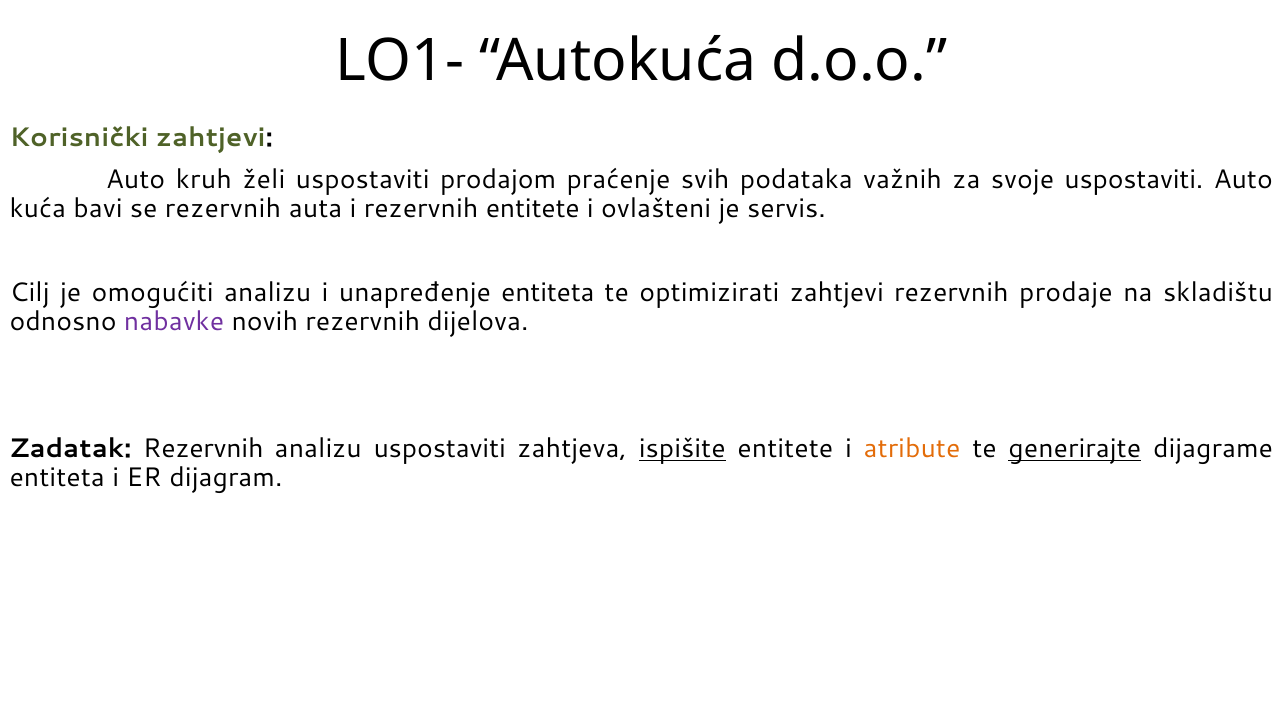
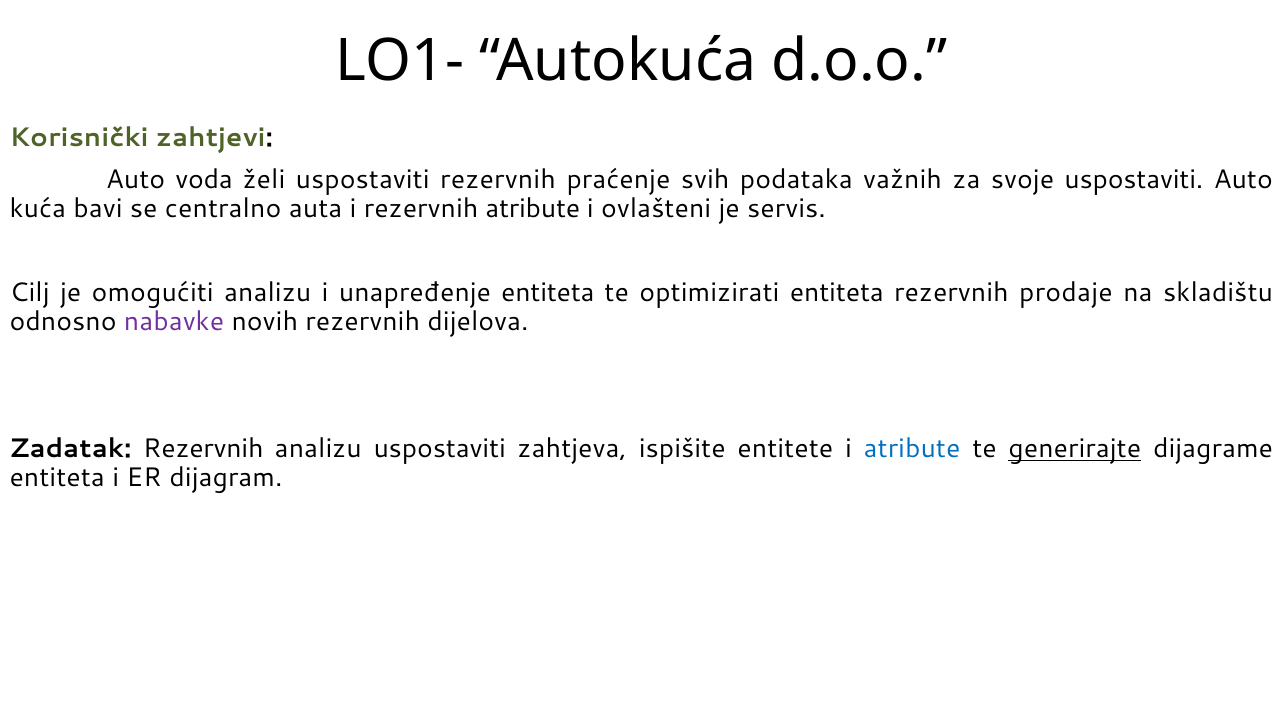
kruh: kruh -> voda (204, 180)
uspostaviti prodajom: prodajom -> rezervnih (498, 180)
se rezervnih: rezervnih -> centralno (223, 209)
rezervnih entitete: entitete -> atribute (533, 209)
optimizirati zahtjevi: zahtjevi -> entiteta (837, 293)
ispišite underline: present -> none (682, 449)
atribute colour: orange -> blue (912, 449)
